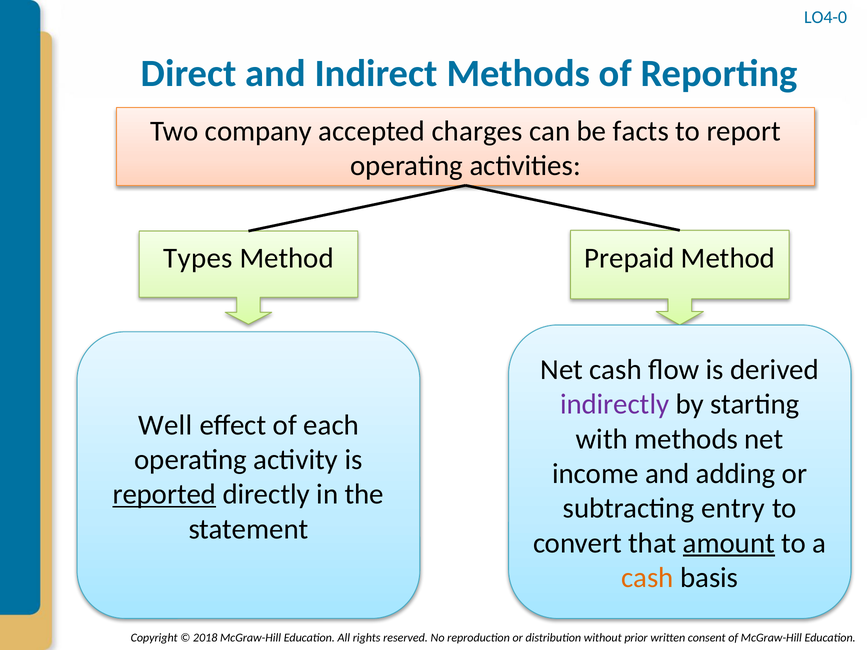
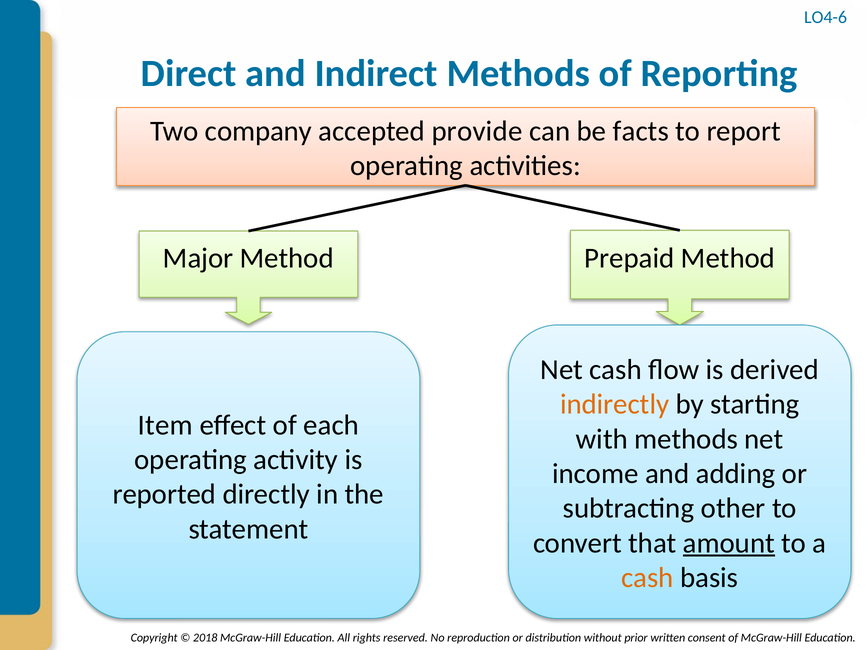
LO4-0: LO4-0 -> LO4-6 (826, 17)
charges: charges -> provide (477, 131)
Types: Types -> Major (198, 258)
indirectly colour: purple -> orange (615, 405)
Well: Well -> Item (165, 425)
reported underline: present -> none (164, 495)
entry: entry -> other (733, 509)
